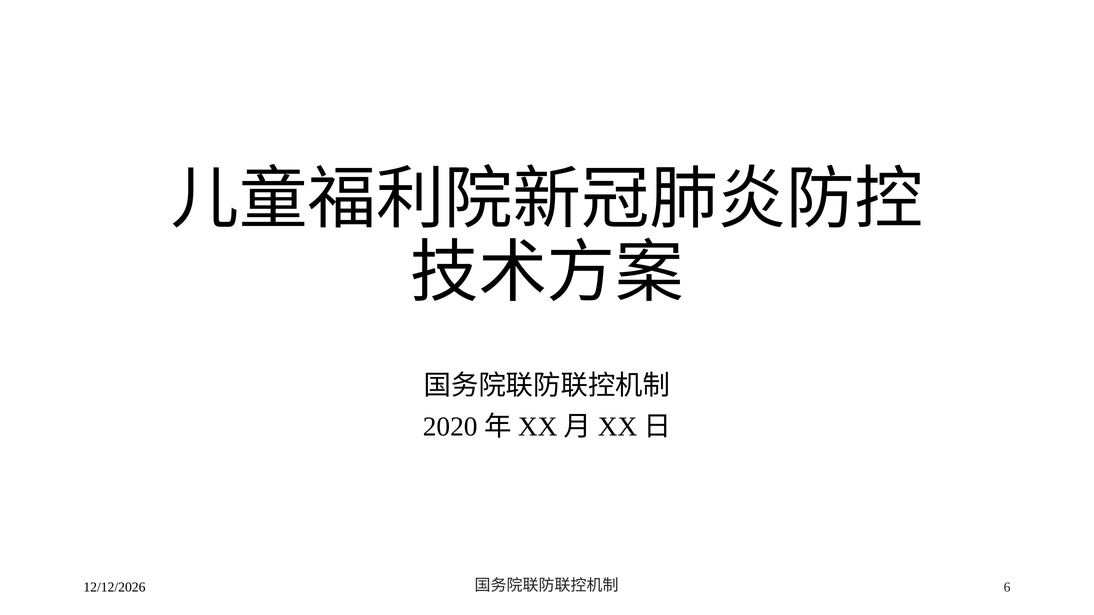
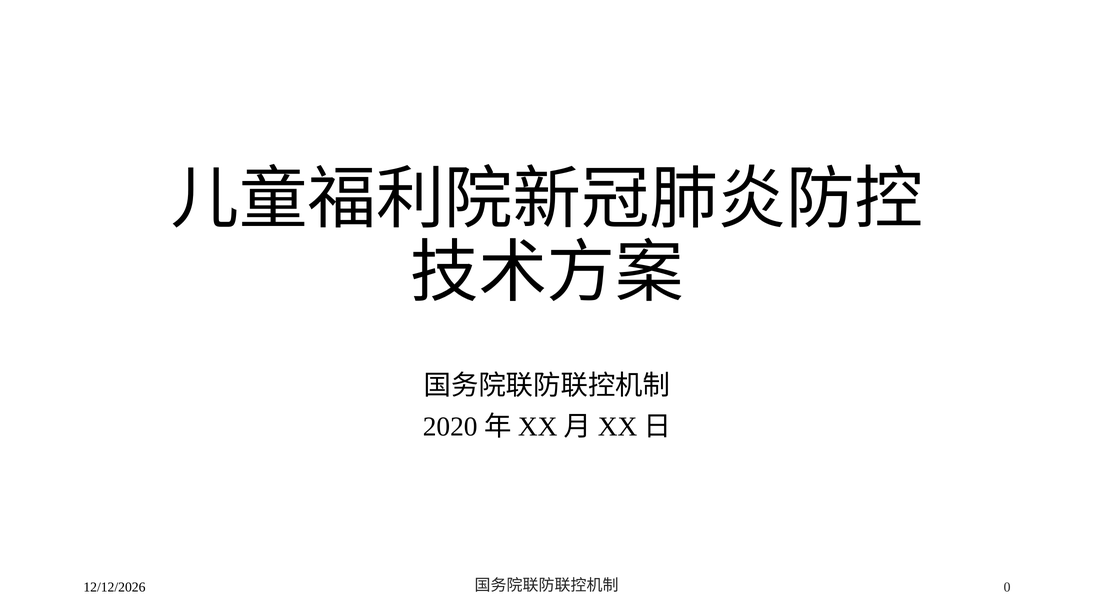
6: 6 -> 0 (1007, 588)
